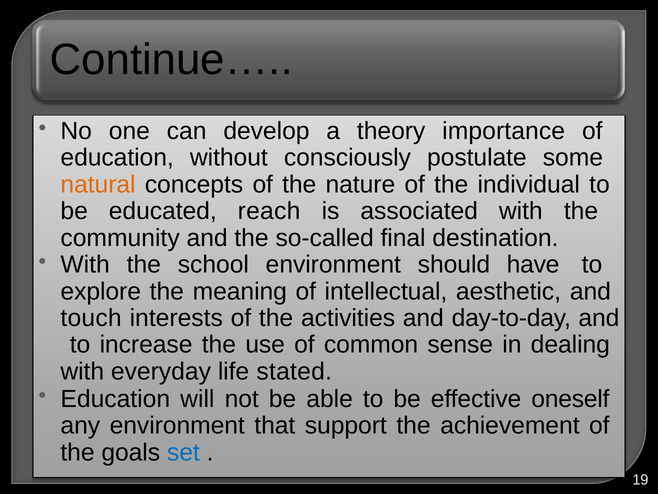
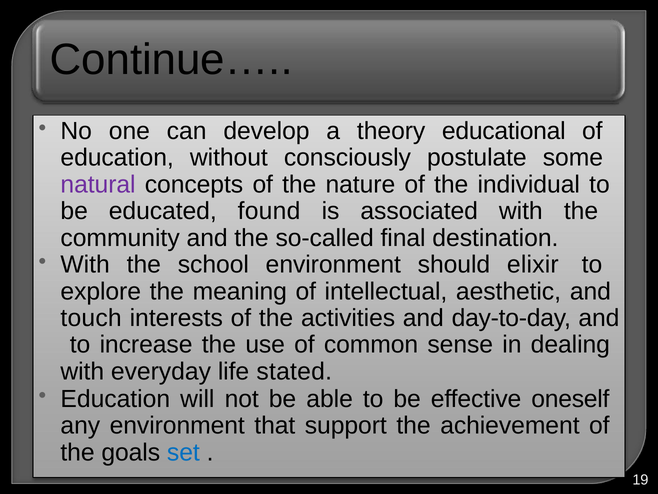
importance: importance -> educational (504, 131)
natural colour: orange -> purple (98, 184)
reach: reach -> found (269, 211)
have: have -> elixir (533, 264)
